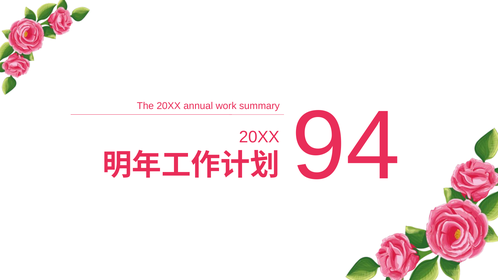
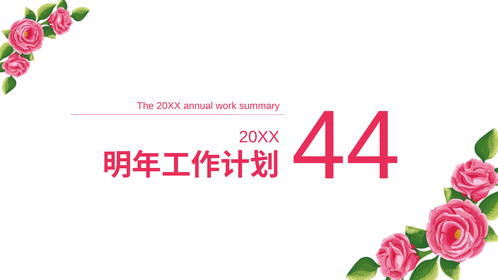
94: 94 -> 44 (346, 146)
